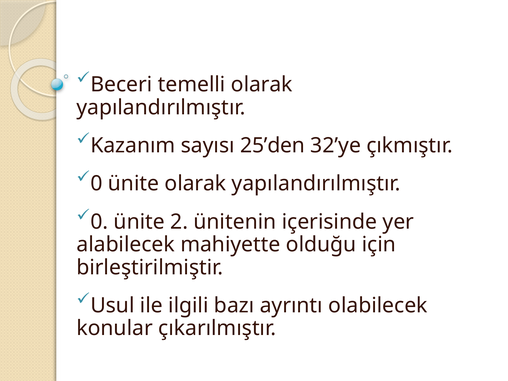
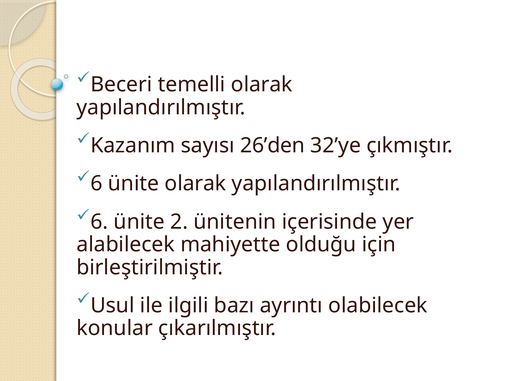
25’den: 25’den -> 26’den (273, 146)
0: 0 -> 6 (96, 184)
0: 0 -> 6 (99, 222)
